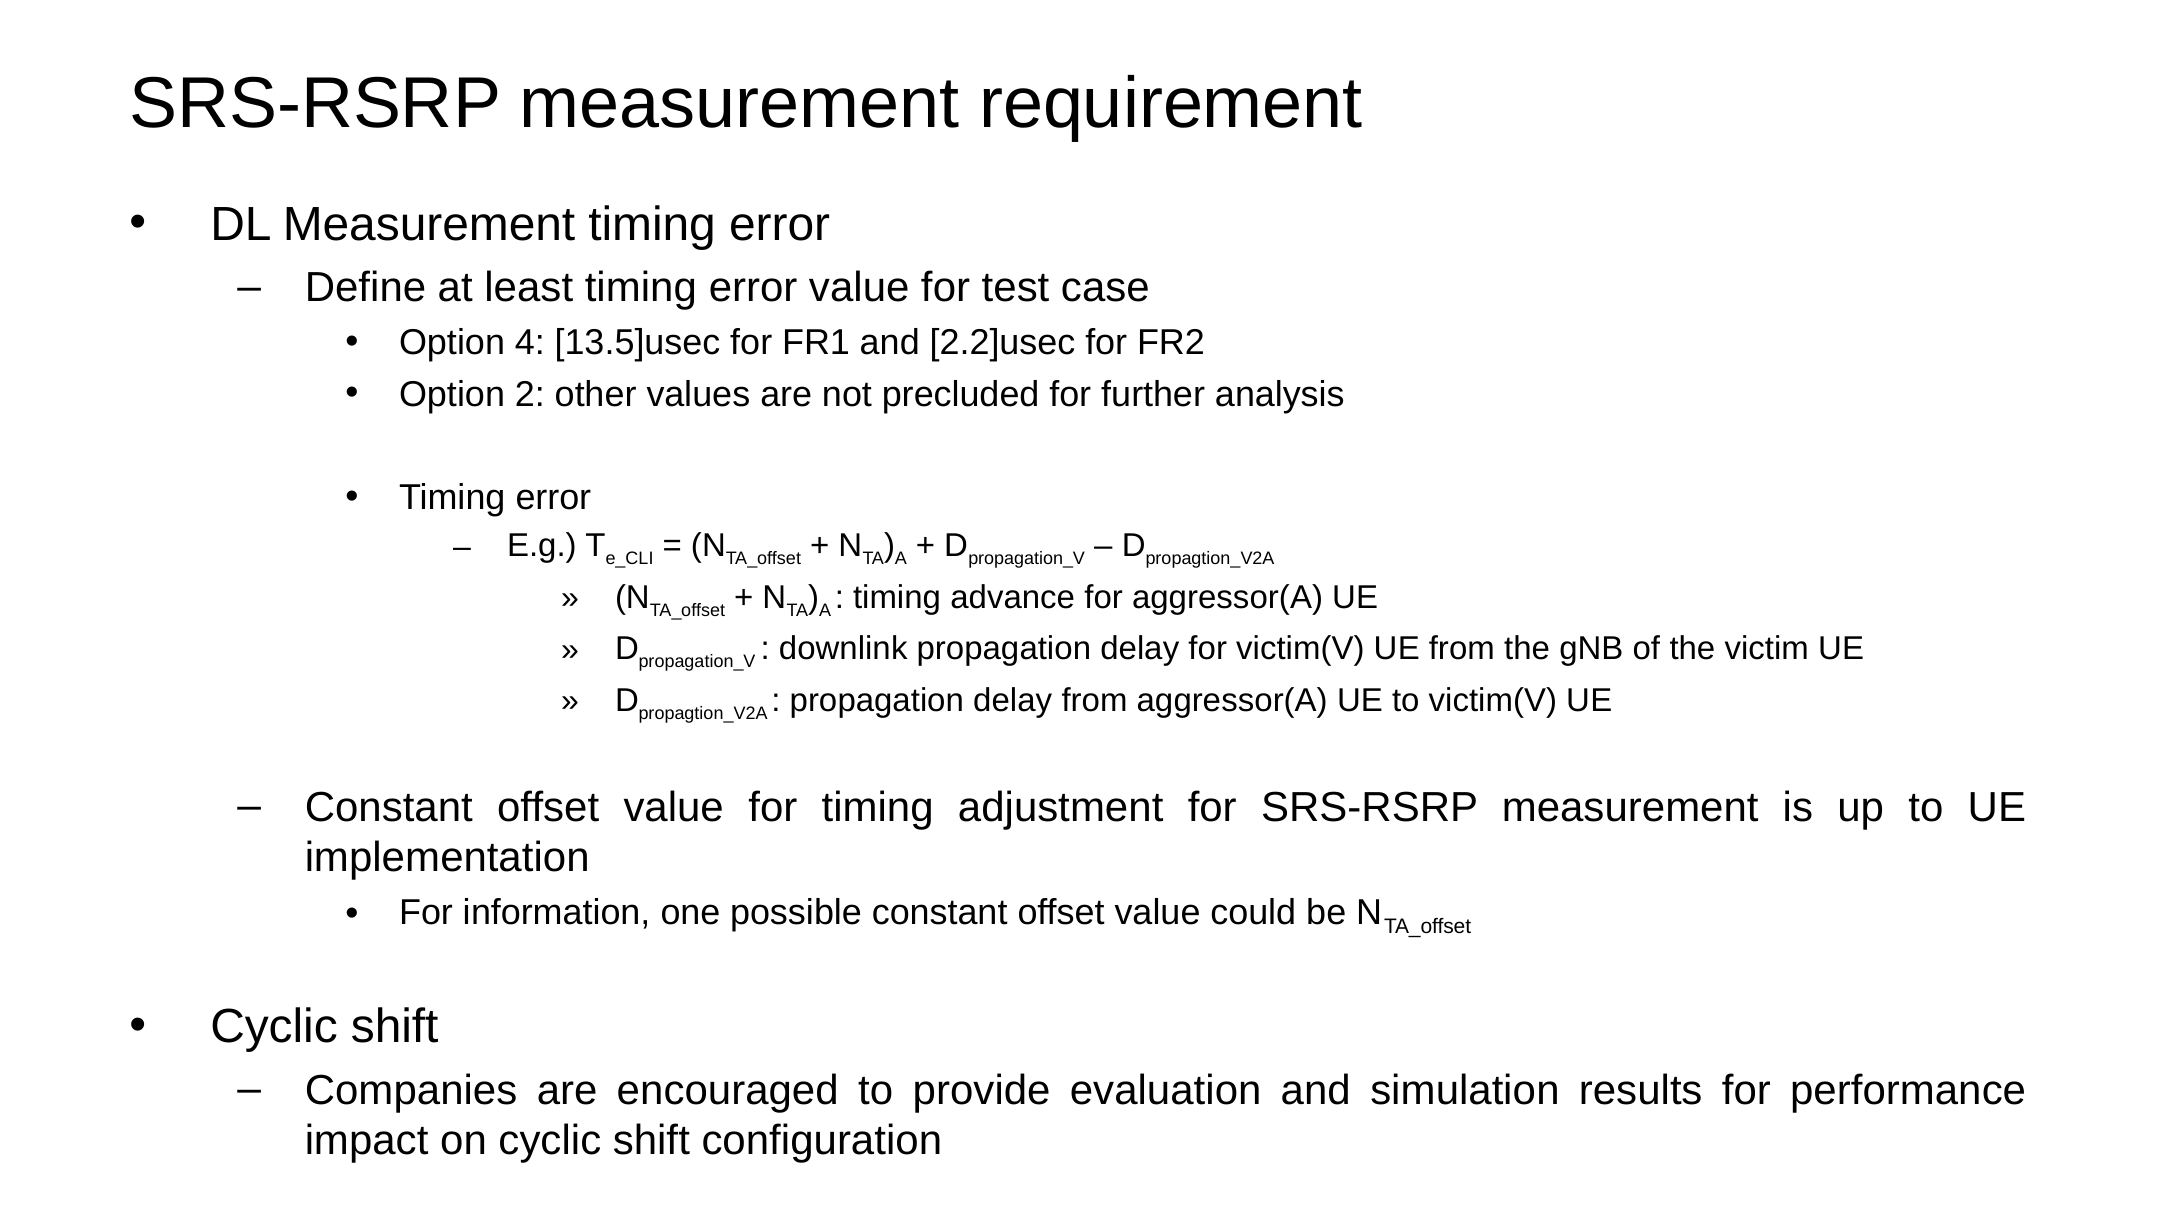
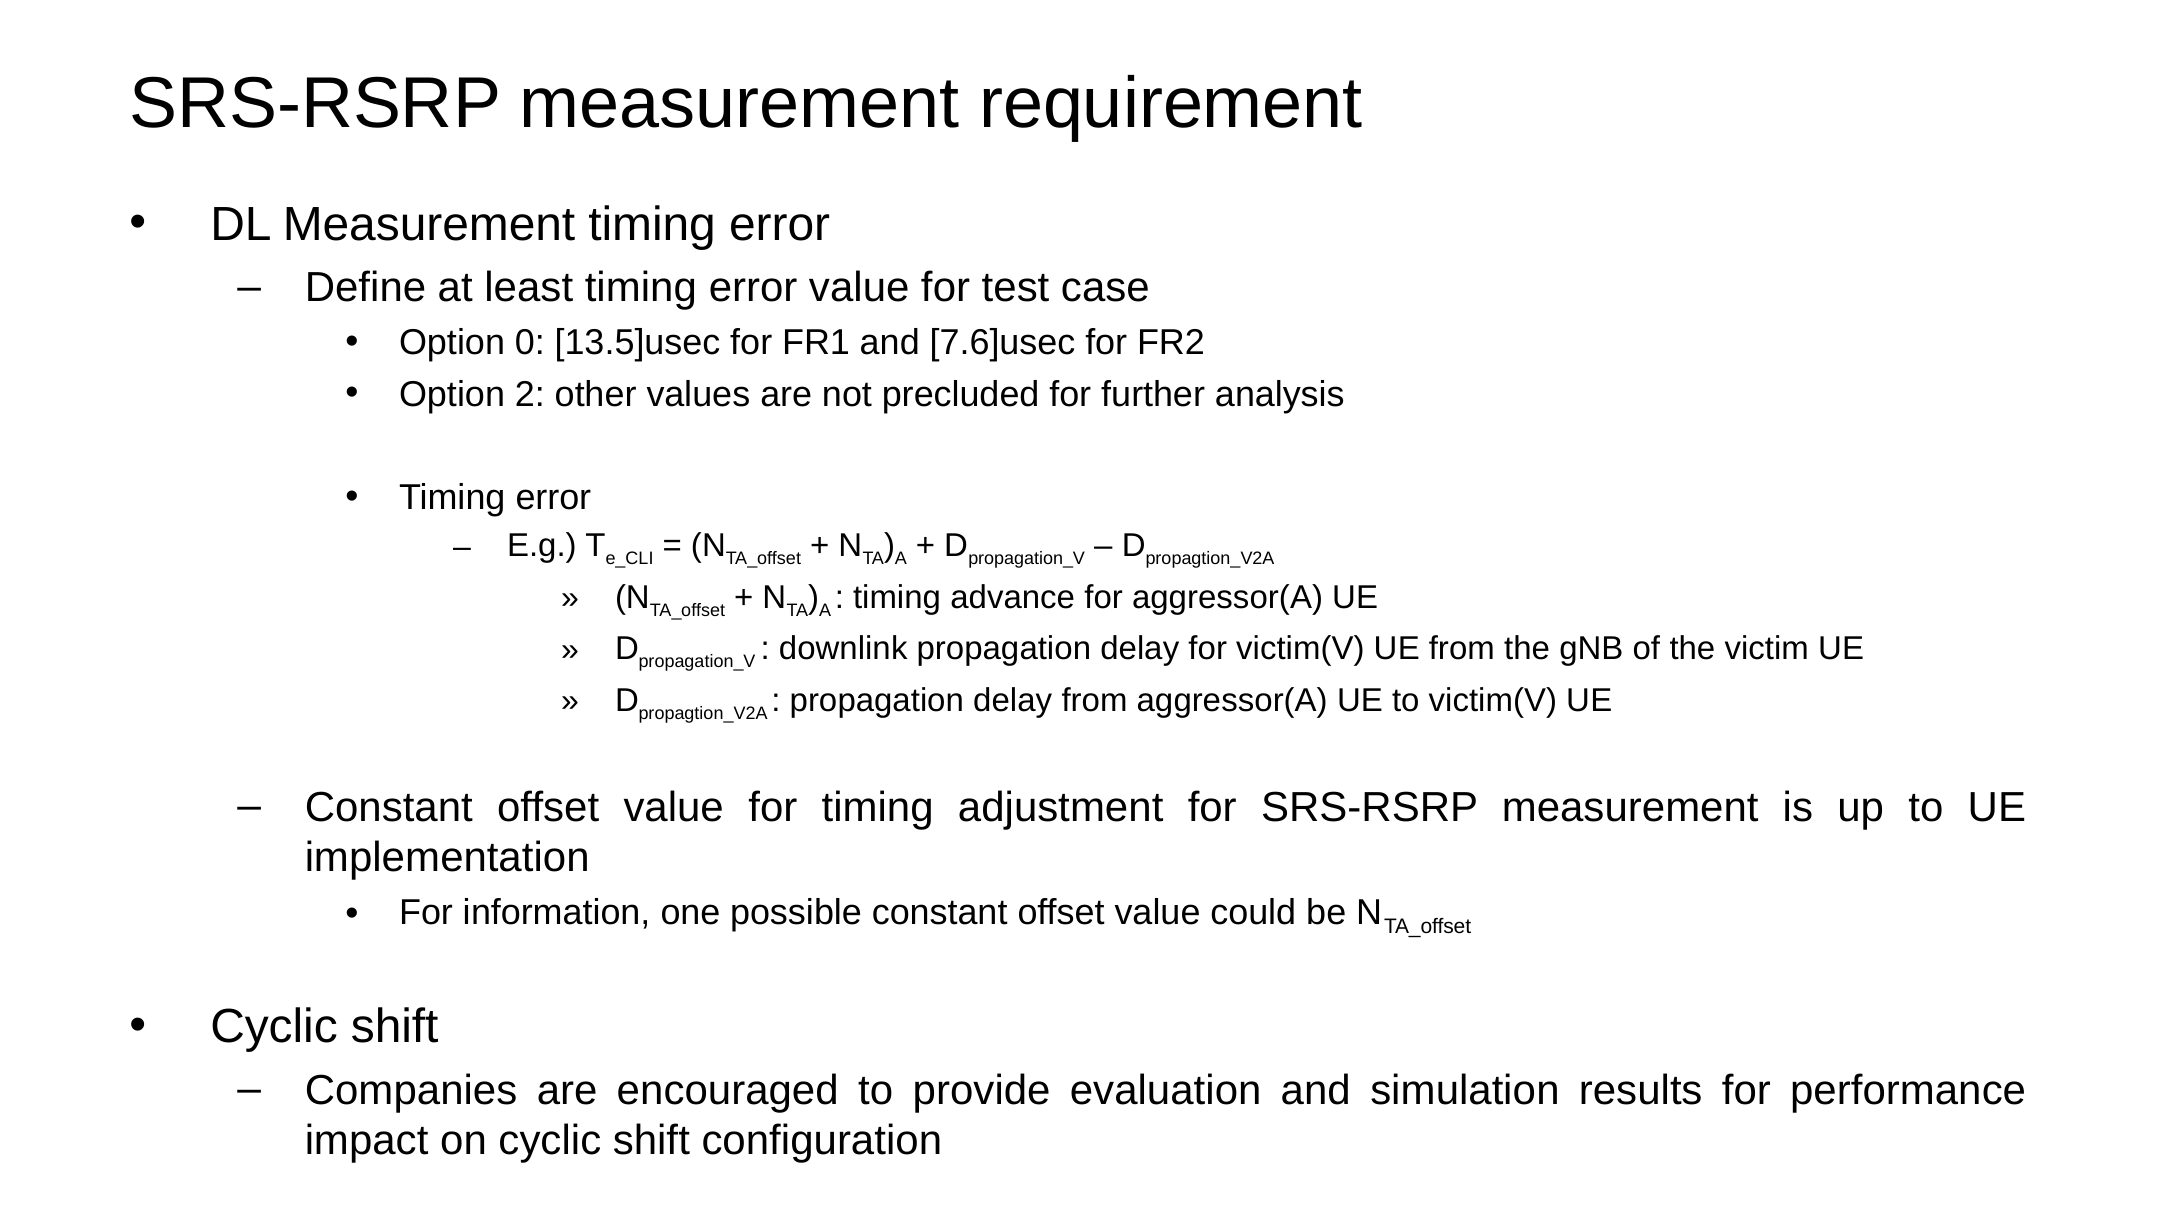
4: 4 -> 0 (530, 343)
2.2]usec: 2.2]usec -> 7.6]usec (1003, 343)
